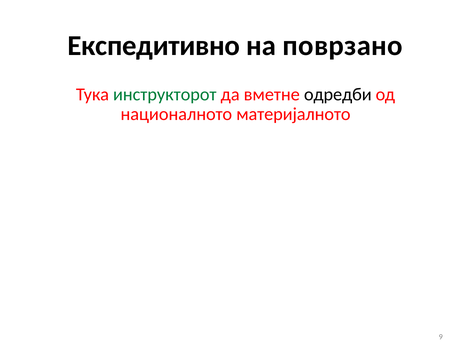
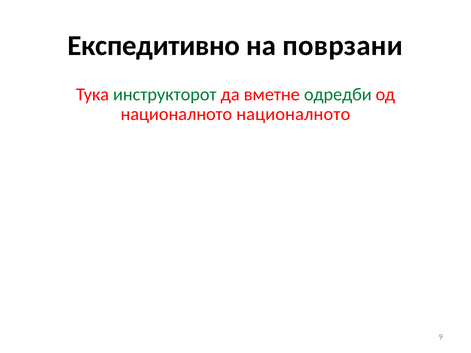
поврзано: поврзано -> поврзани (343, 46)
одредби colour: black -> green (338, 95)
националното материјалното: материјалното -> националното (293, 114)
